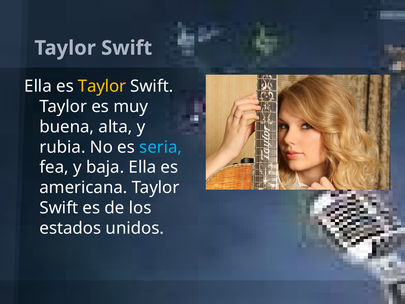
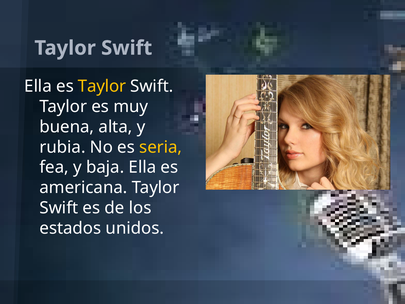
seria colour: light blue -> yellow (161, 147)
